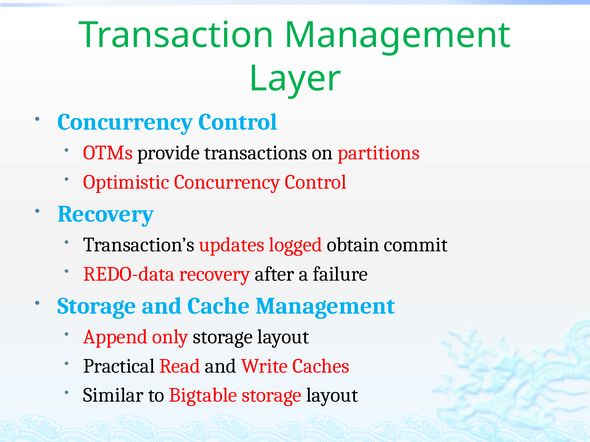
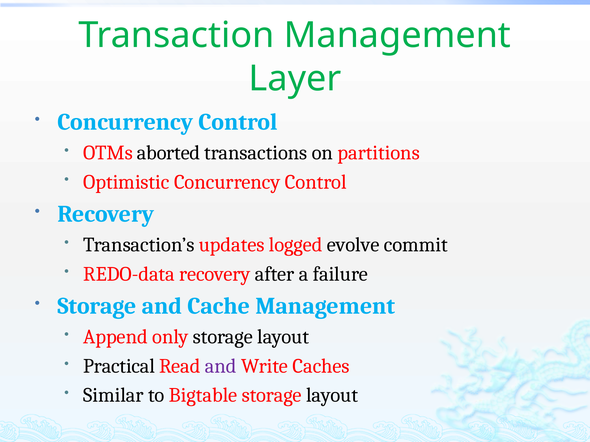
provide: provide -> aborted (168, 153)
obtain: obtain -> evolve (353, 245)
and colour: black -> purple (221, 366)
